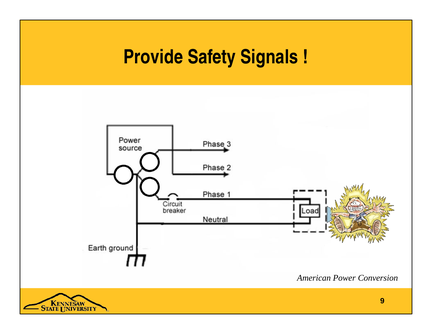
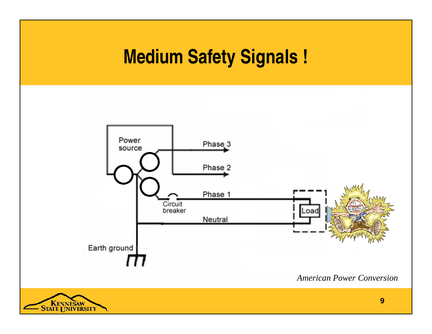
Provide: Provide -> Medium (153, 57)
